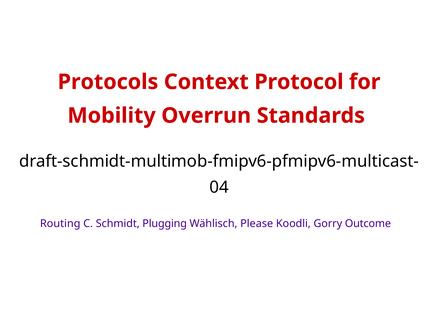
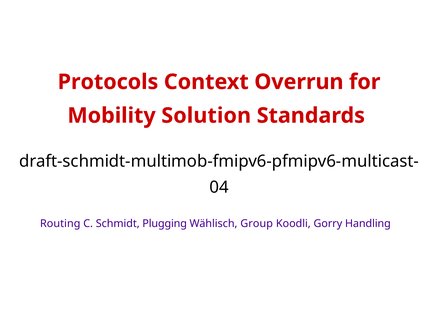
Protocol: Protocol -> Overrun (299, 82)
Overrun: Overrun -> Solution (206, 115)
Please: Please -> Group (257, 223)
Outcome: Outcome -> Handling (368, 223)
